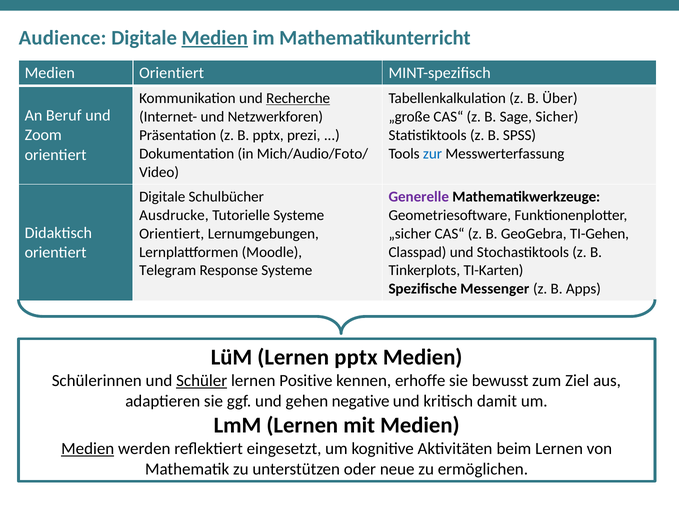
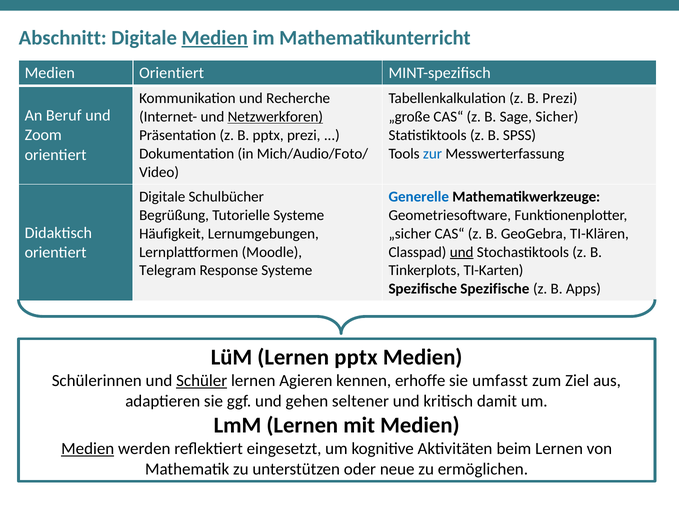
Audience: Audience -> Abschnitt (63, 38)
Recherche underline: present -> none (298, 98)
B Über: Über -> Prezi (560, 98)
Netzwerkforen underline: none -> present (275, 117)
Generelle colour: purple -> blue (419, 197)
Ausdrucke: Ausdrucke -> Begrüßung (174, 215)
Orientiert: Orientiert -> Häufigkeit (172, 234)
TI-Gehen: TI-Gehen -> TI-Klären (599, 234)
und underline: none -> present (462, 252)
Spezifische Messenger: Messenger -> Spezifische (495, 289)
Positive: Positive -> Agieren (306, 381)
bewusst: bewusst -> umfasst (500, 381)
negative: negative -> seltener (360, 401)
